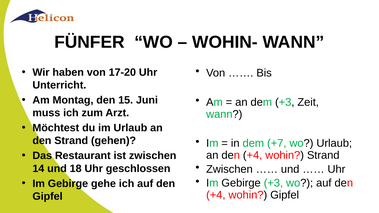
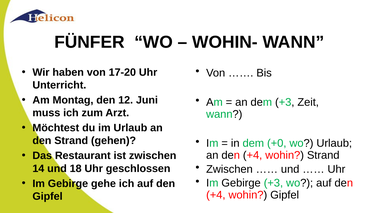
15: 15 -> 12 (126, 100)
+7: +7 -> +0 (277, 143)
